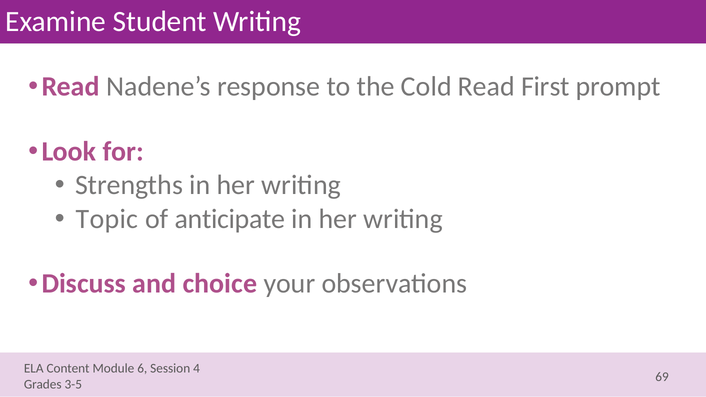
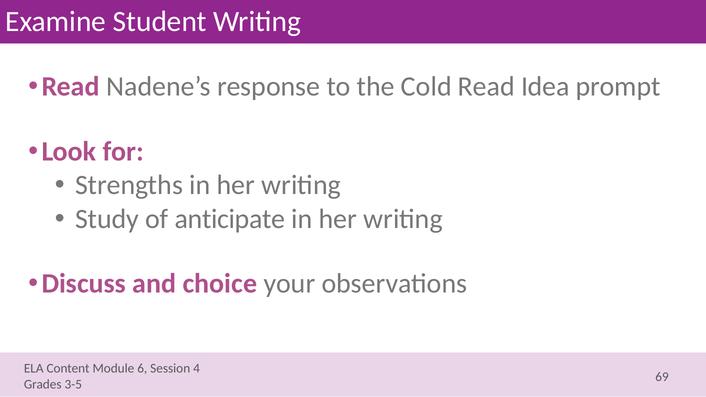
First: First -> Idea (545, 87)
Topic: Topic -> Study (107, 219)
